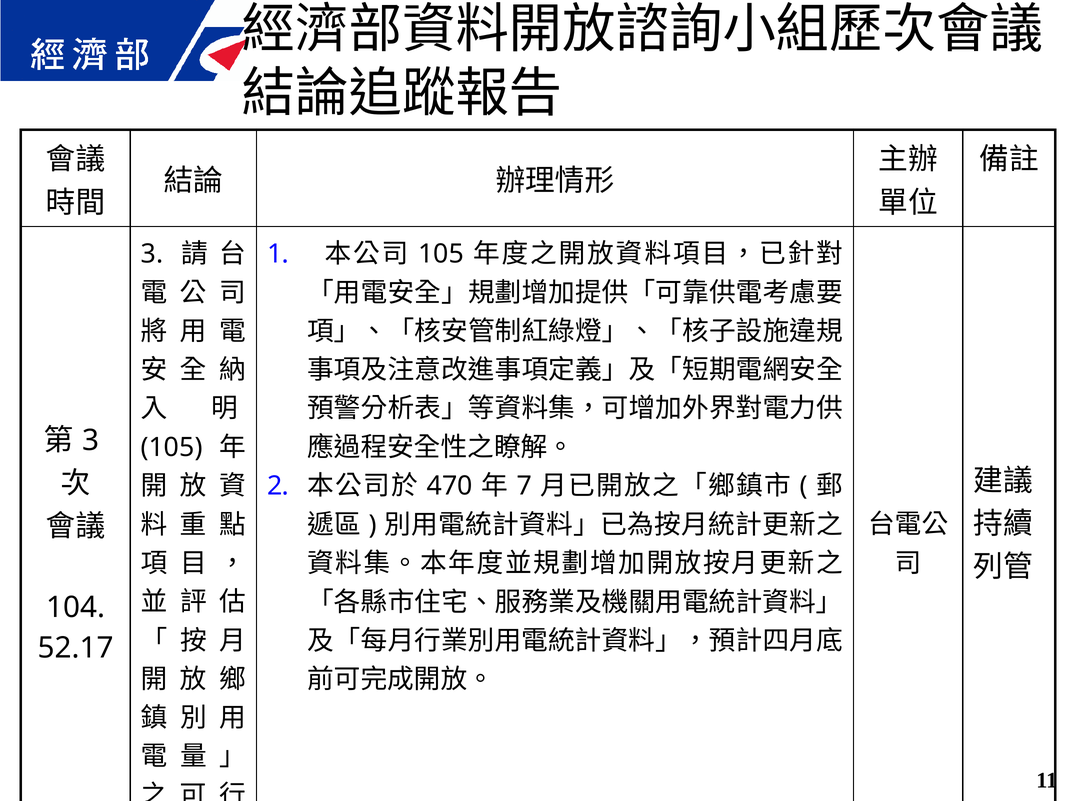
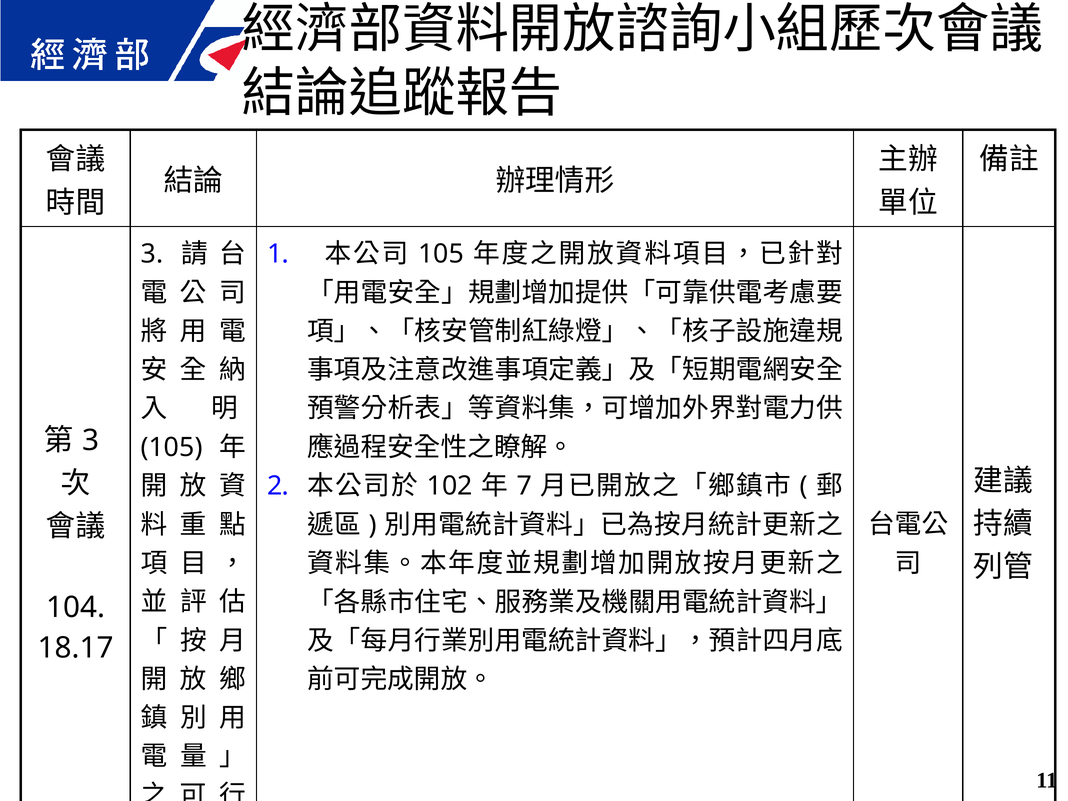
470: 470 -> 102 (450, 486)
52.17: 52.17 -> 18.17 (76, 648)
